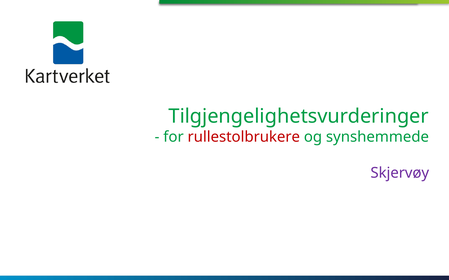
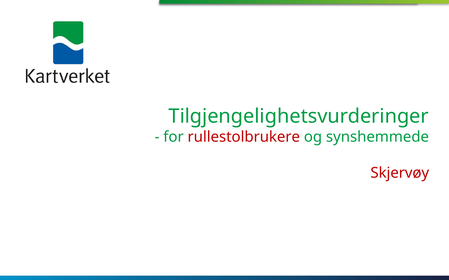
Skjervøy colour: purple -> red (400, 173)
